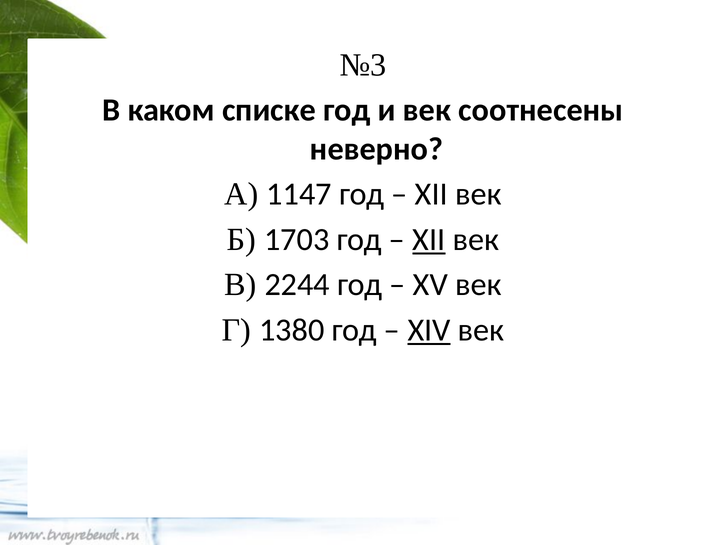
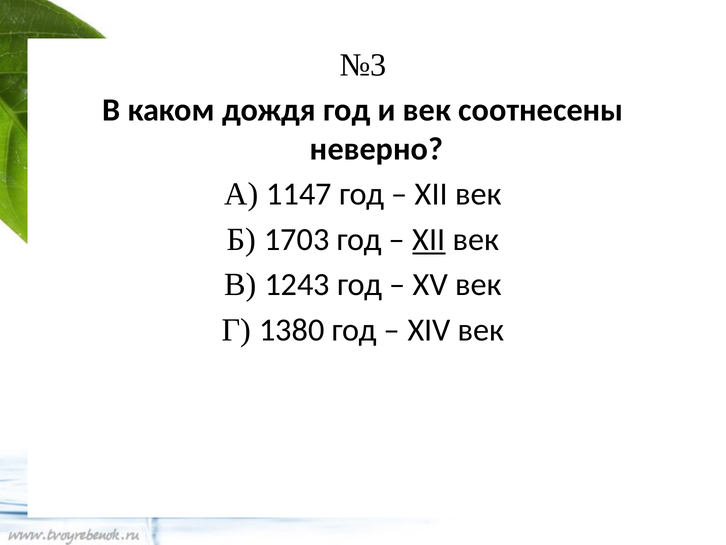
списке: списке -> дождя (269, 110)
2244: 2244 -> 1243 (297, 284)
XIV underline: present -> none (429, 330)
